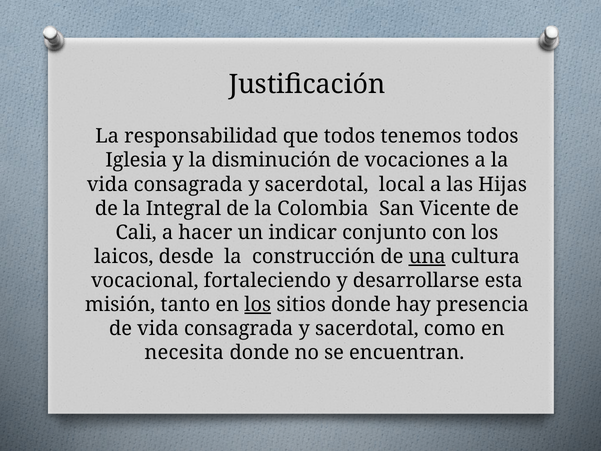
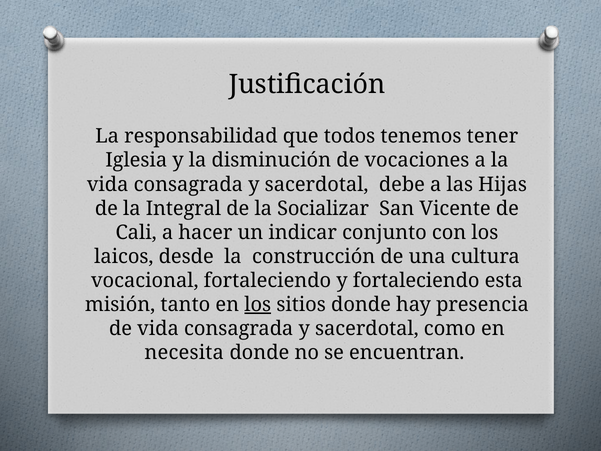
tenemos todos: todos -> tener (492, 136)
local: local -> debe (402, 184)
Colombia: Colombia -> Socializar (323, 208)
una underline: present -> none (427, 256)
y desarrollarse: desarrollarse -> fortaleciendo (416, 280)
